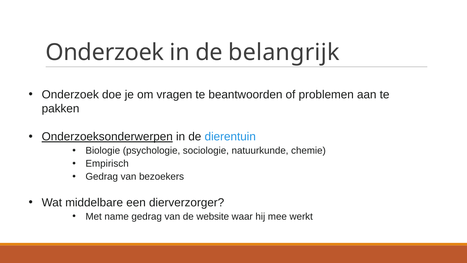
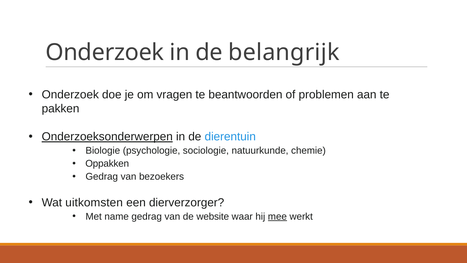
Empirisch: Empirisch -> Oppakken (107, 163)
middelbare: middelbare -> uitkomsten (94, 202)
mee underline: none -> present (277, 216)
